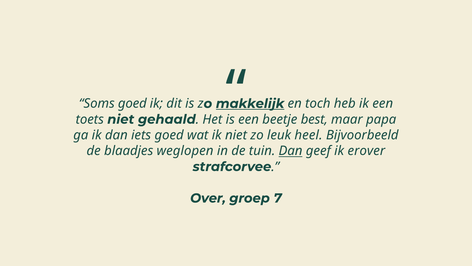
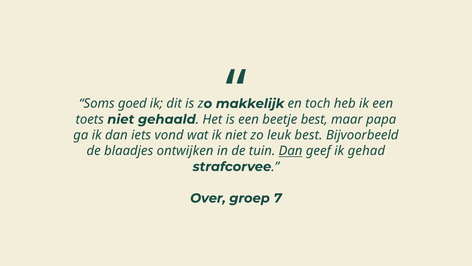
makkelijk underline: present -> none (250, 103)
iets goed: goed -> vond (169, 135)
leuk heel: heel -> best (308, 135)
weglopen: weglopen -> ontwijken (185, 151)
erover: erover -> gehad (366, 151)
